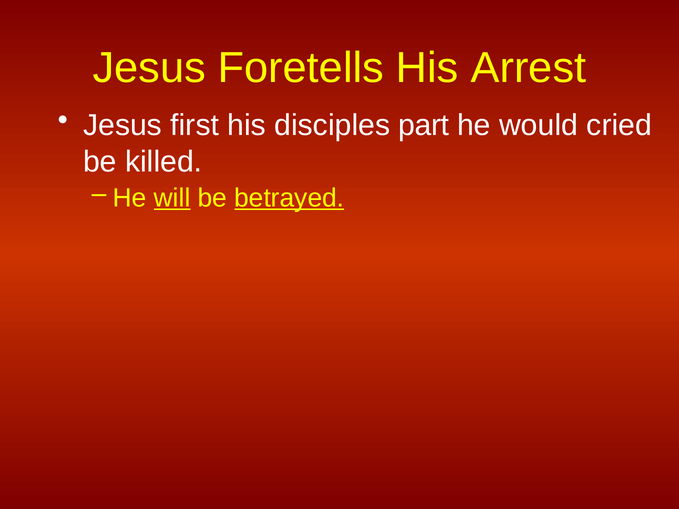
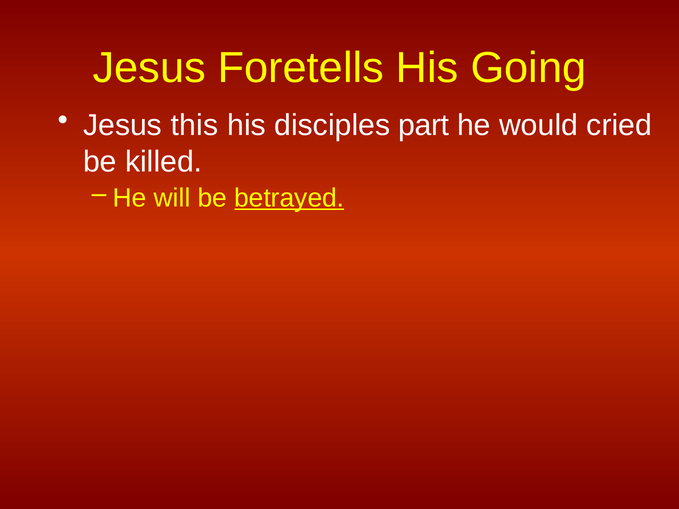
Arrest: Arrest -> Going (528, 68)
first: first -> this (195, 125)
will underline: present -> none (172, 198)
